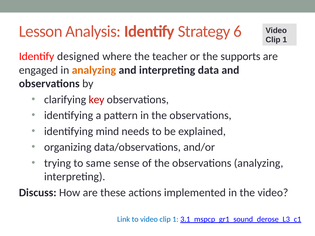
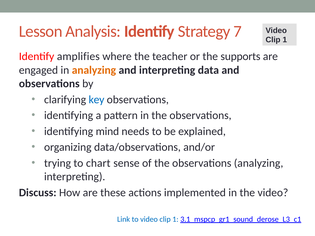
6: 6 -> 7 (238, 31)
designed: designed -> amplifies (78, 56)
key colour: red -> blue (97, 100)
same: same -> chart (98, 163)
